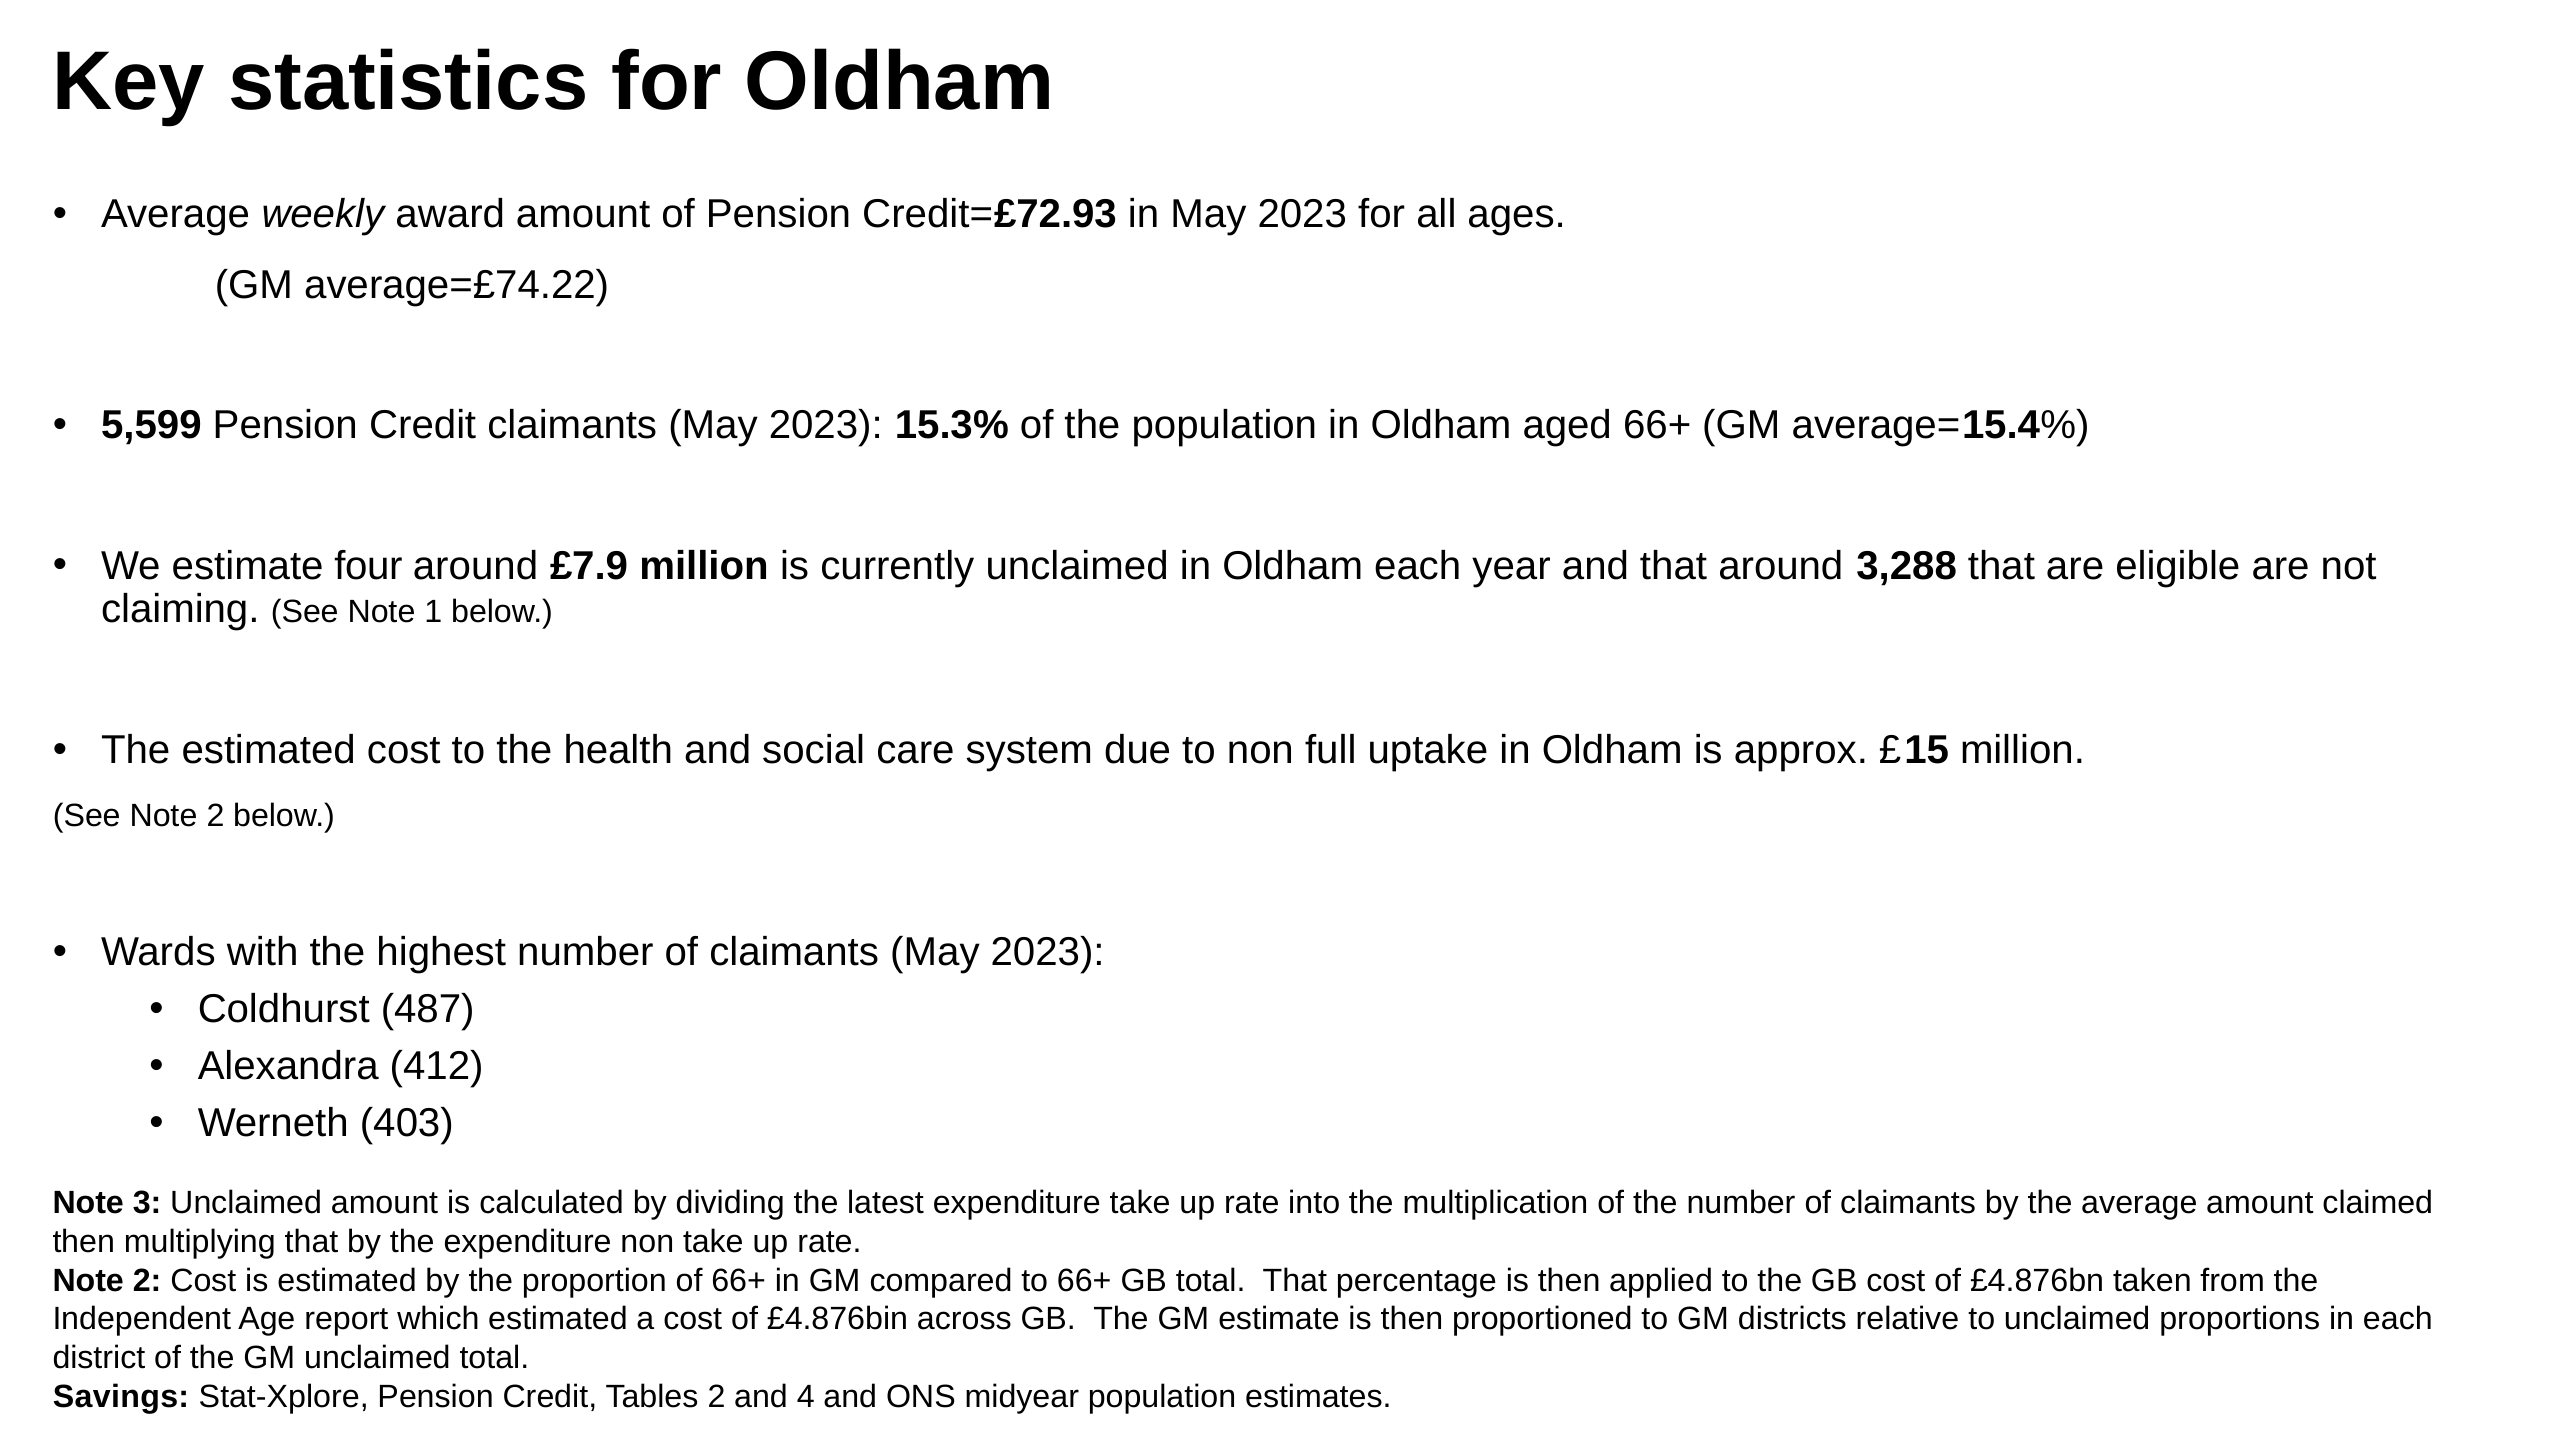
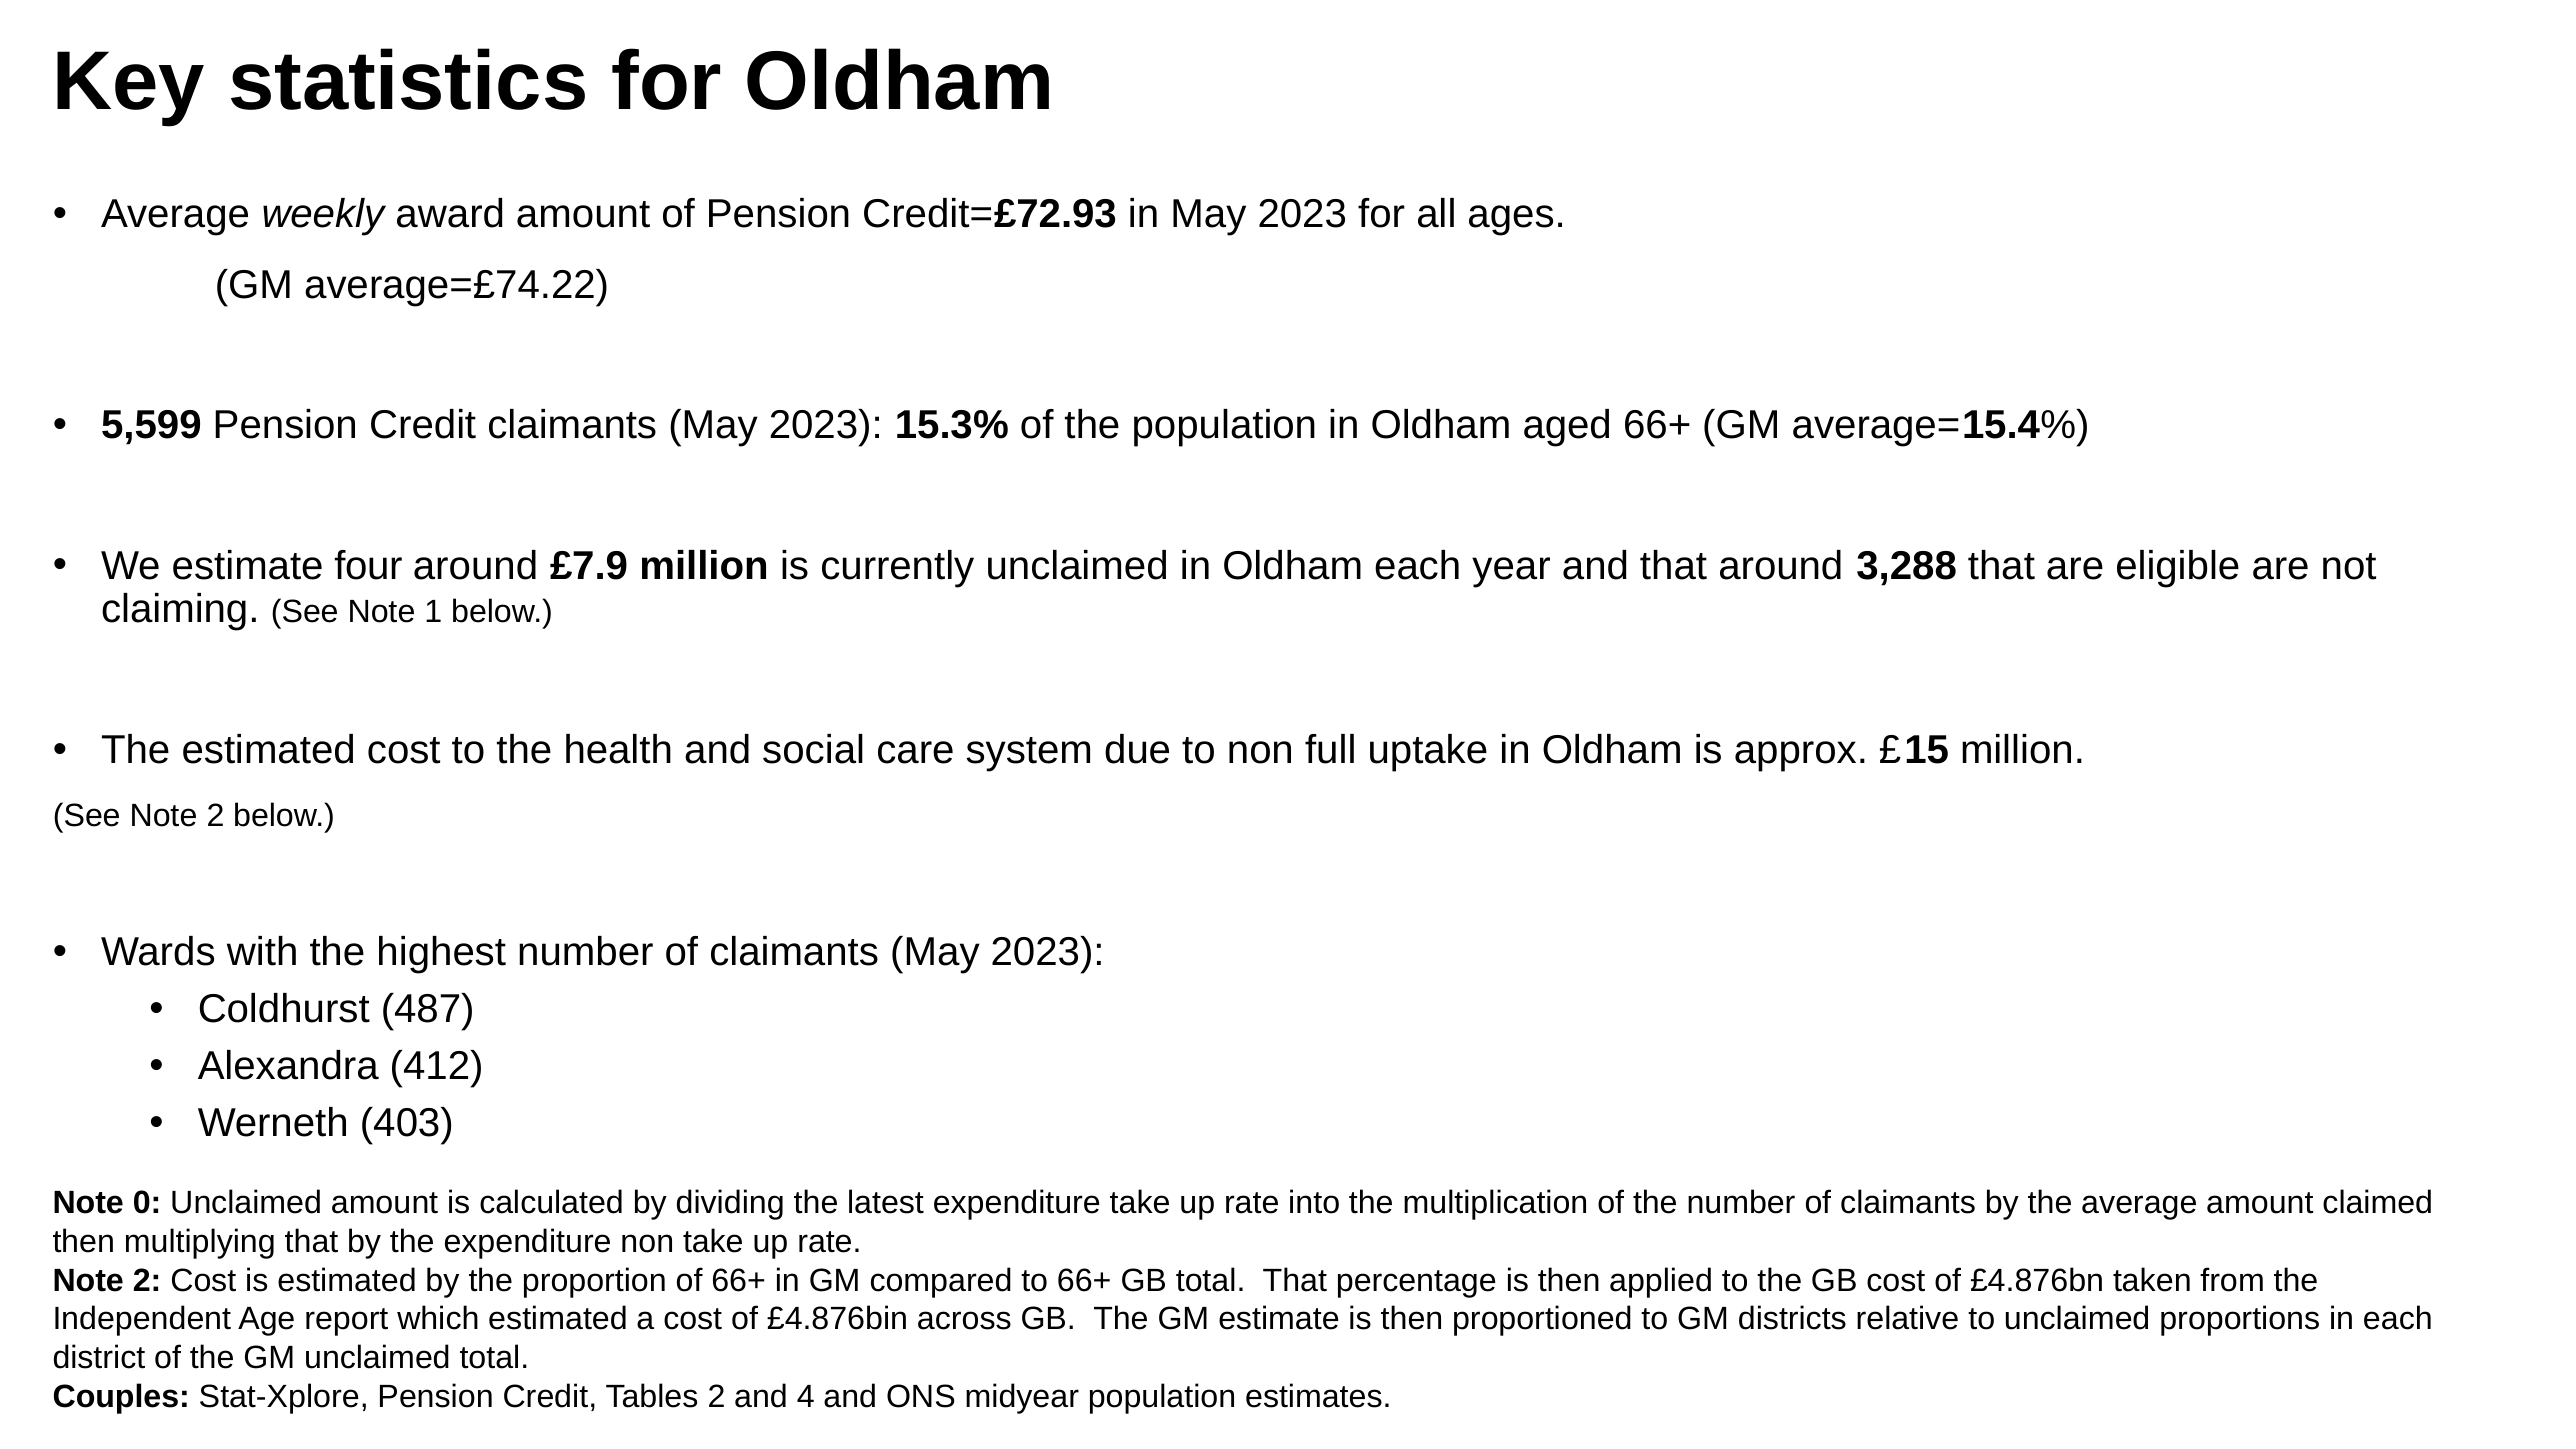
3: 3 -> 0 (147, 1203)
Savings: Savings -> Couples (121, 1397)
